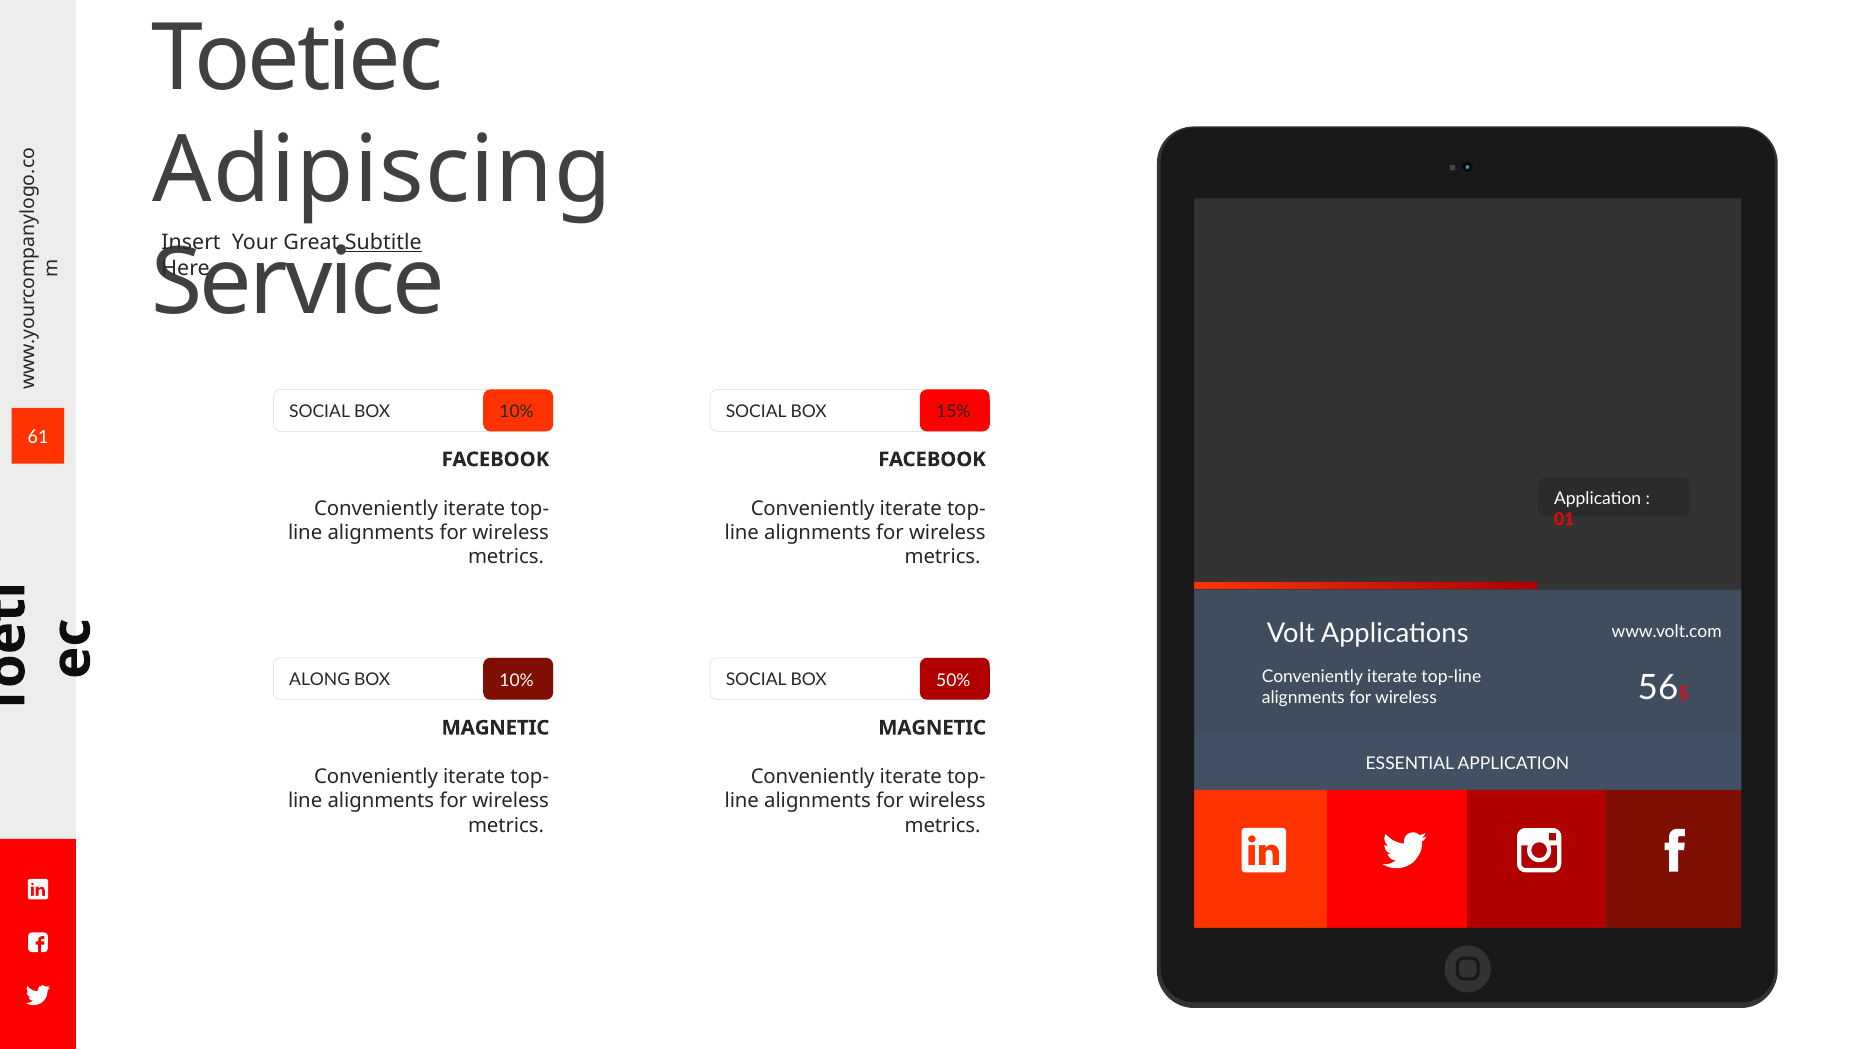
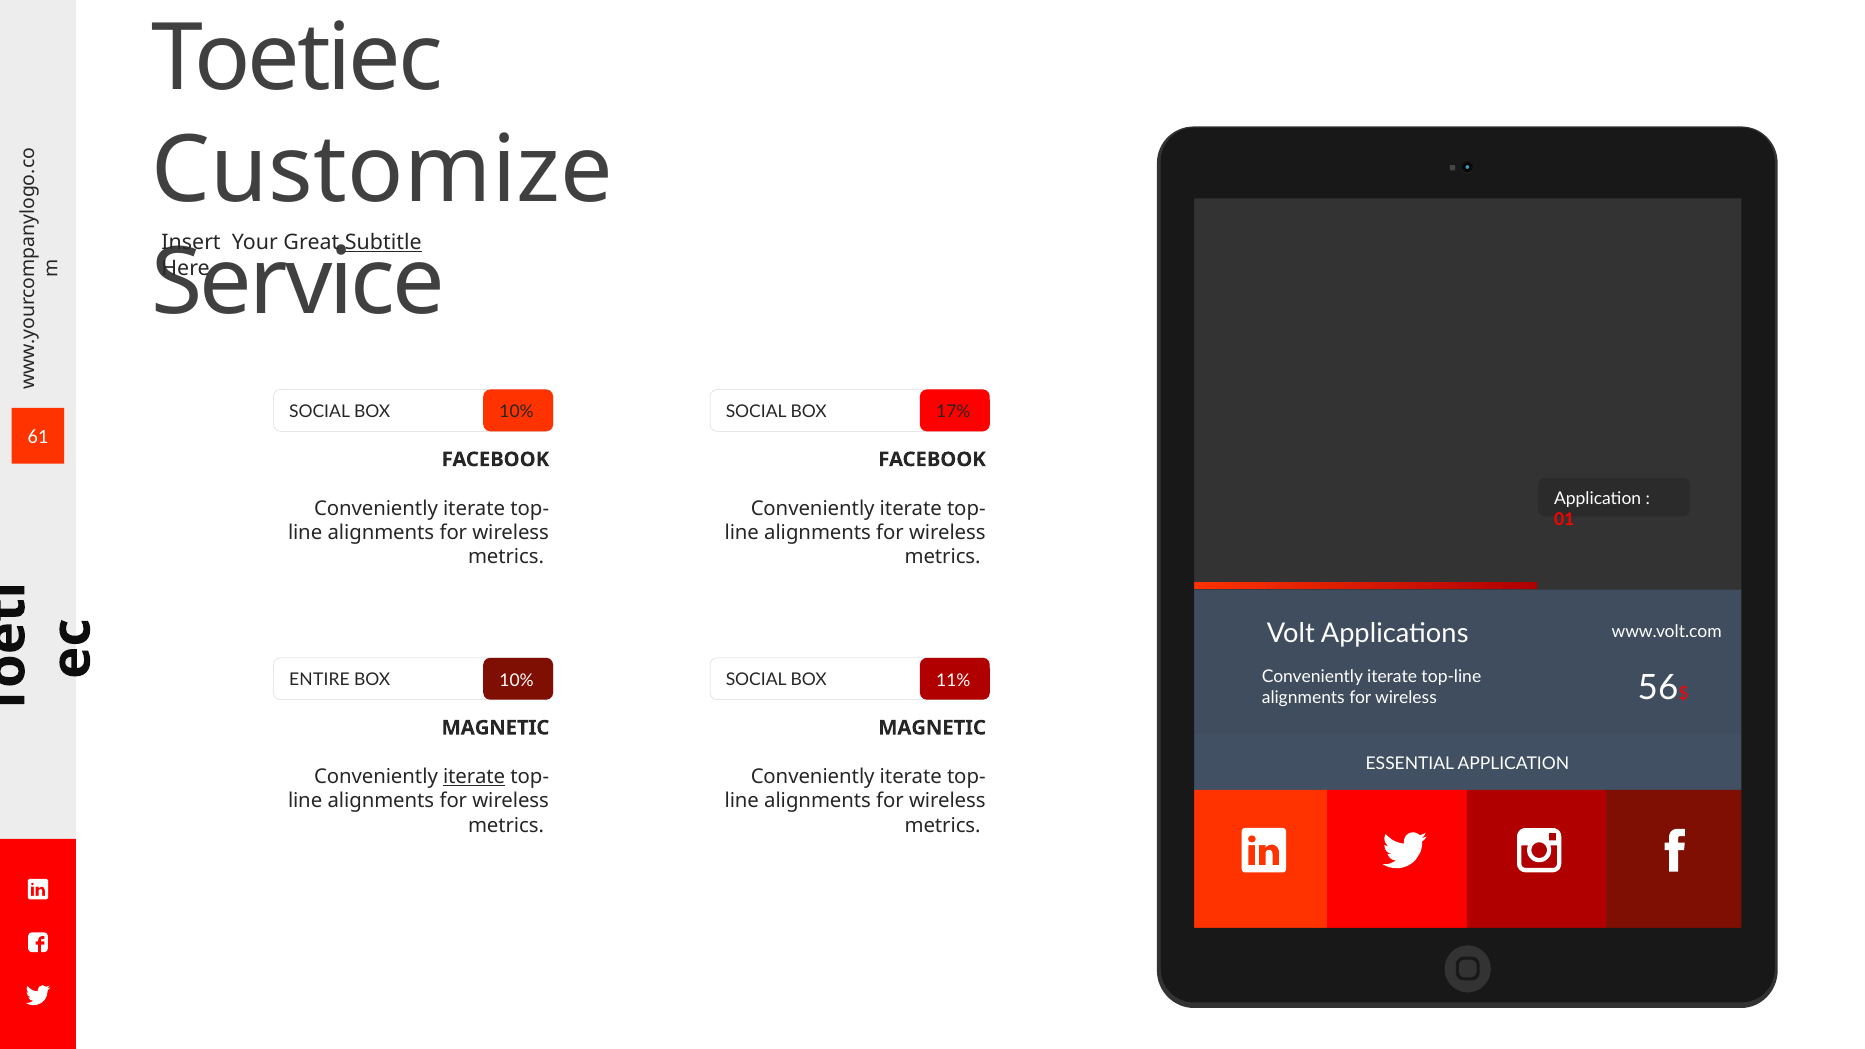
Adipiscing: Adipiscing -> Customize (382, 171)
15%: 15% -> 17% (953, 412)
ALONG: ALONG -> ENTIRE (320, 680)
50%: 50% -> 11% (953, 681)
iterate underline: none -> present (474, 777)
